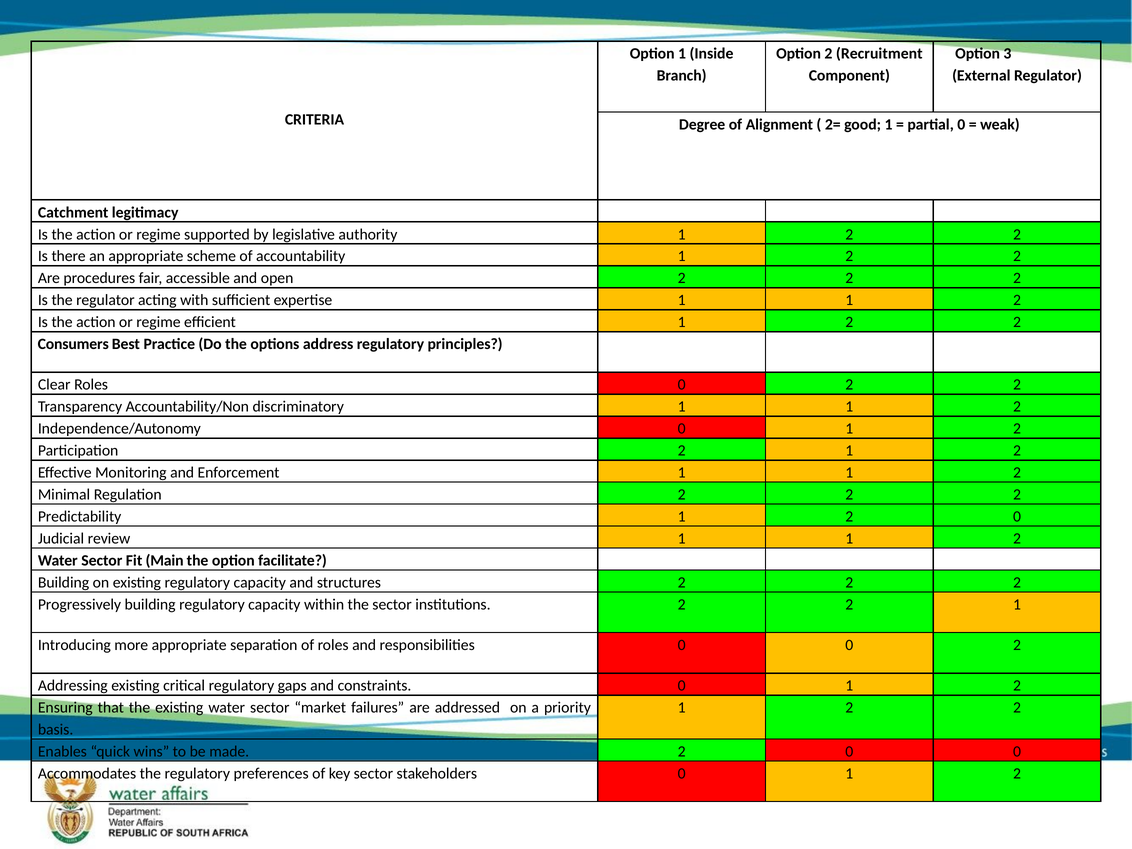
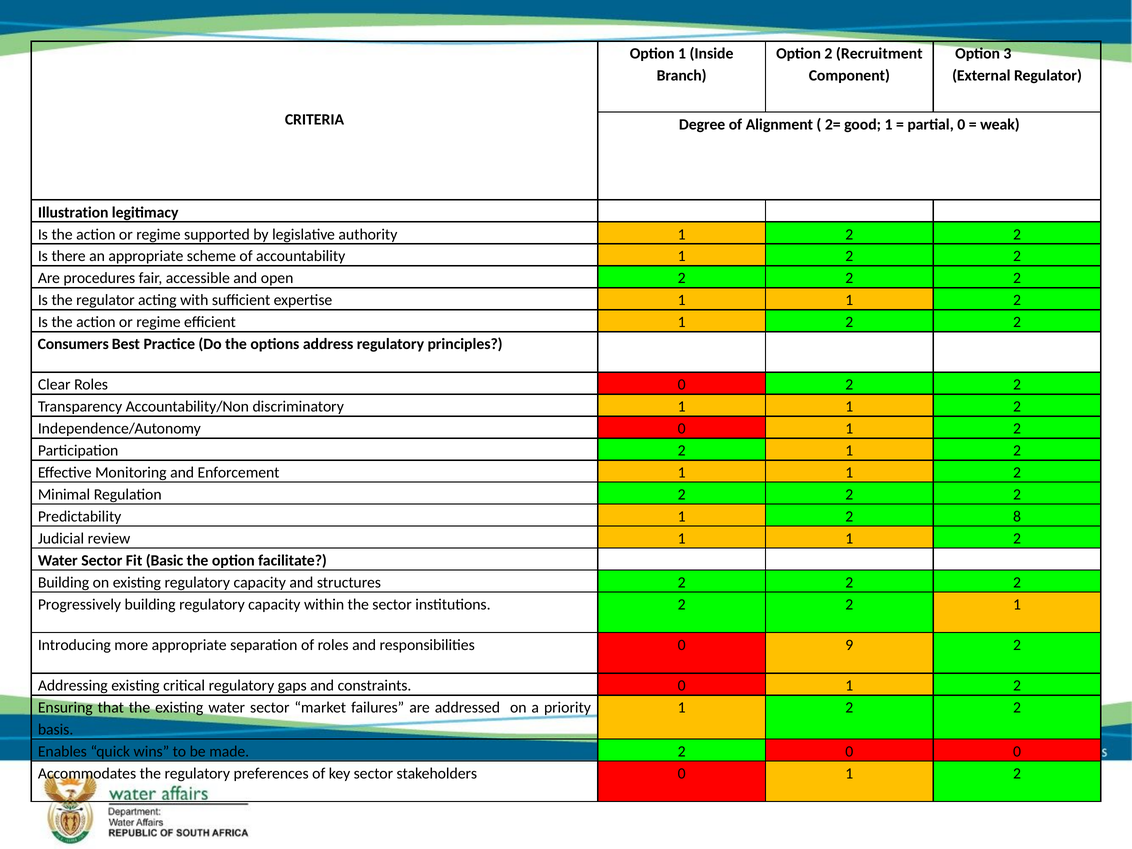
Catchment: Catchment -> Illustration (73, 212)
1 2 0: 0 -> 8 (1017, 517)
Main: Main -> Basic (165, 561)
responsibilities 0 0: 0 -> 9 (849, 645)
